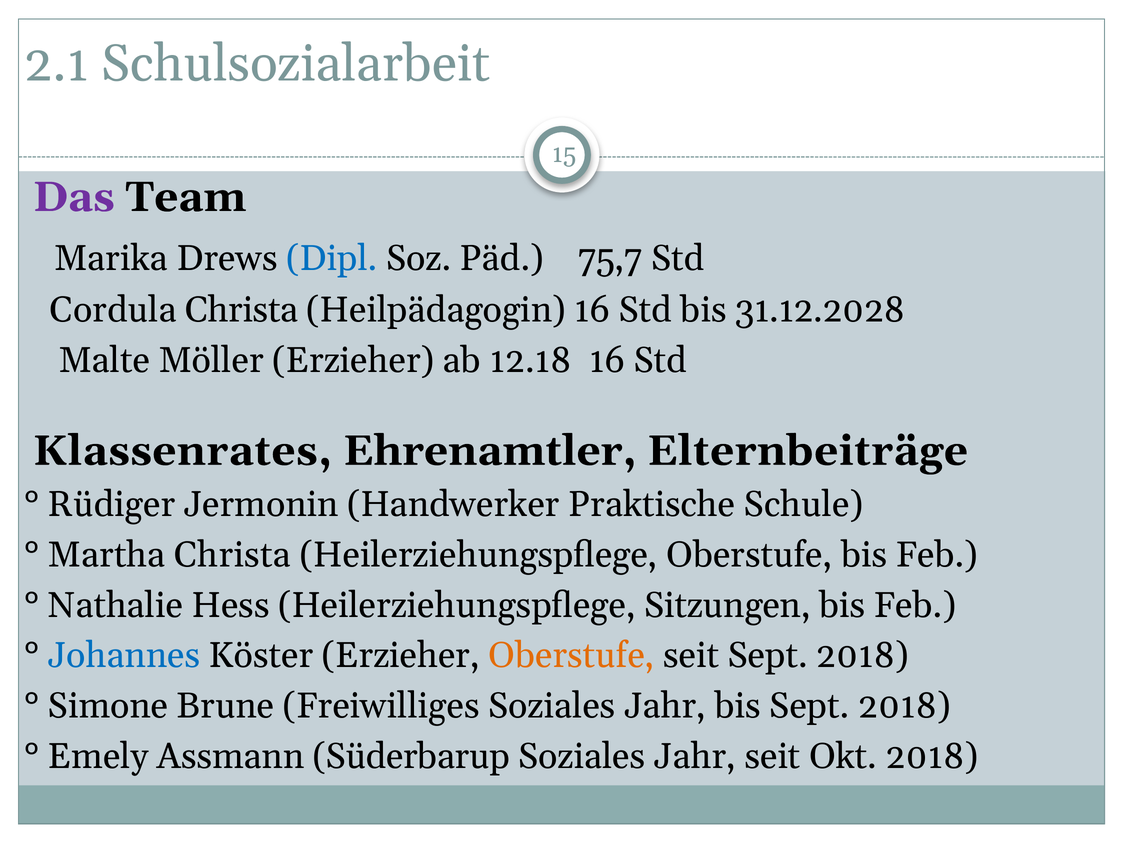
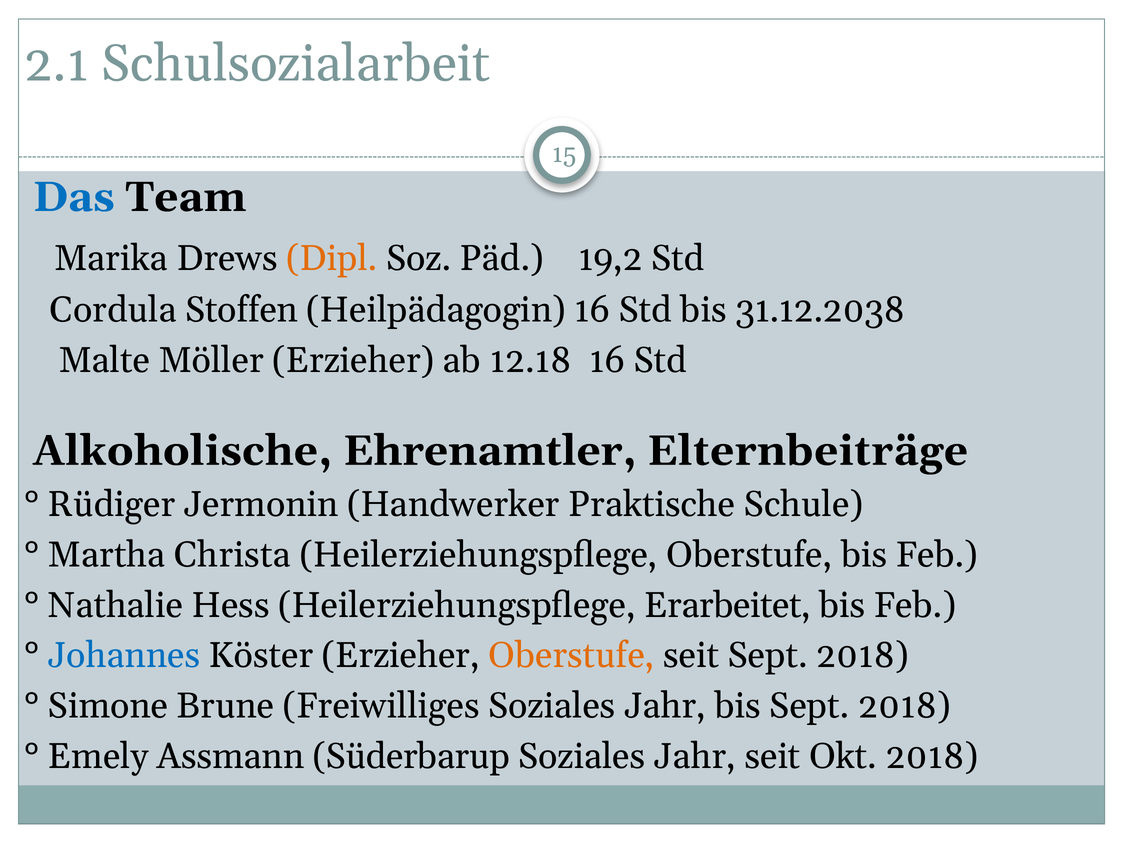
Das colour: purple -> blue (74, 197)
Dipl colour: blue -> orange (332, 258)
75,7: 75,7 -> 19,2 (610, 258)
Cordula Christa: Christa -> Stoffen (242, 310)
31.12.2028: 31.12.2028 -> 31.12.2038 (820, 310)
Klassenrates: Klassenrates -> Alkoholische (182, 451)
Sitzungen: Sitzungen -> Erarbeitet (728, 605)
